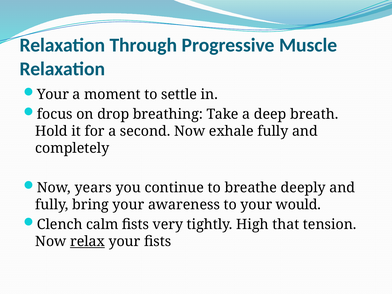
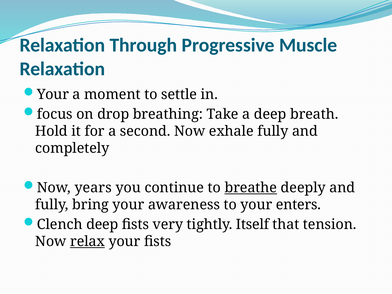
breathe underline: none -> present (251, 188)
would: would -> enters (298, 205)
Clench calm: calm -> deep (102, 225)
High: High -> Itself (253, 225)
